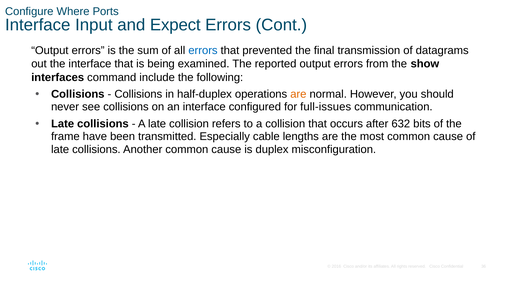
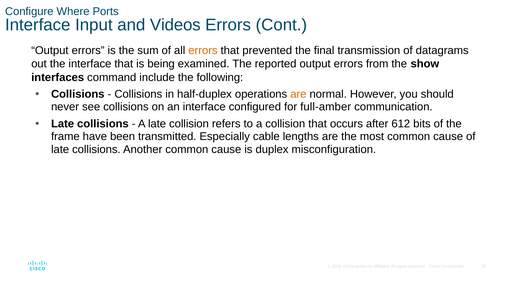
Expect: Expect -> Videos (175, 25)
errors colour: blue -> orange (203, 50)
full-issues: full-issues -> full-amber (326, 107)
632: 632 -> 612 (401, 124)
